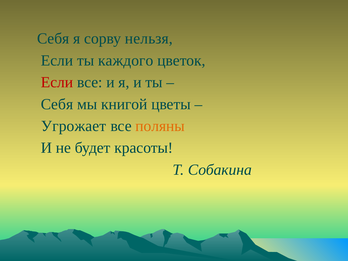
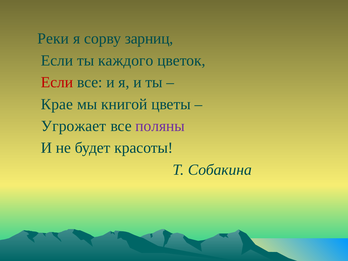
Себя: Себя -> Реки (53, 39)
нельзя: нельзя -> зарниц (149, 39)
Себя: Себя -> Крае (57, 104)
поляны colour: orange -> purple (160, 126)
